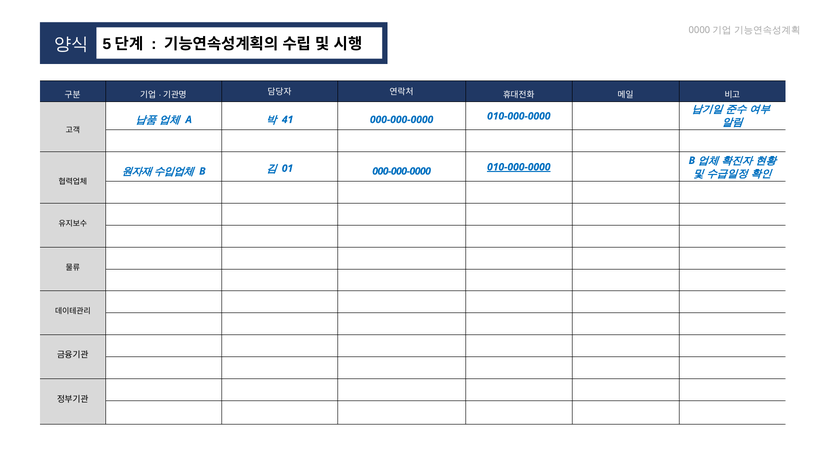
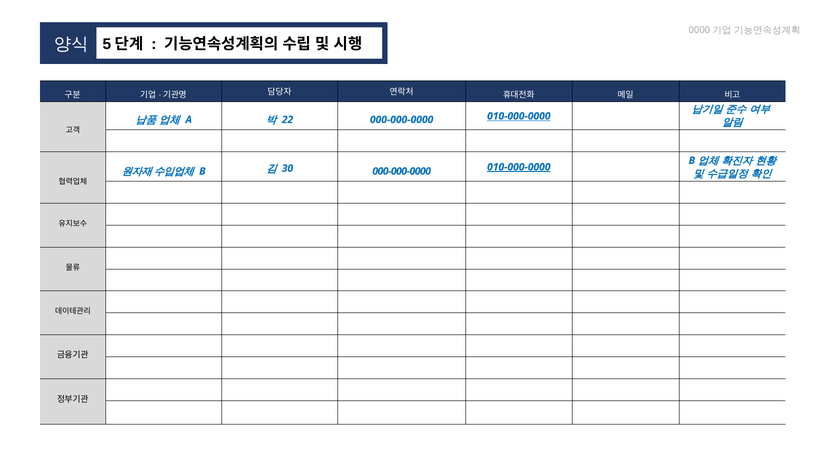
41: 41 -> 22 (288, 120)
010-000-0000 underline: none -> present (519, 116)
01: 01 -> 30 (287, 168)
